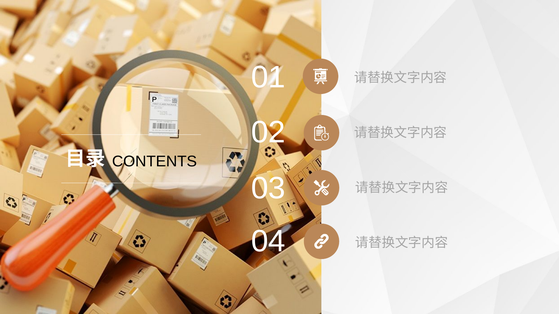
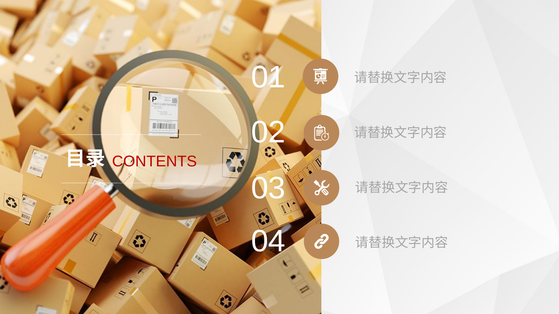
CONTENTS colour: black -> red (155, 162)
